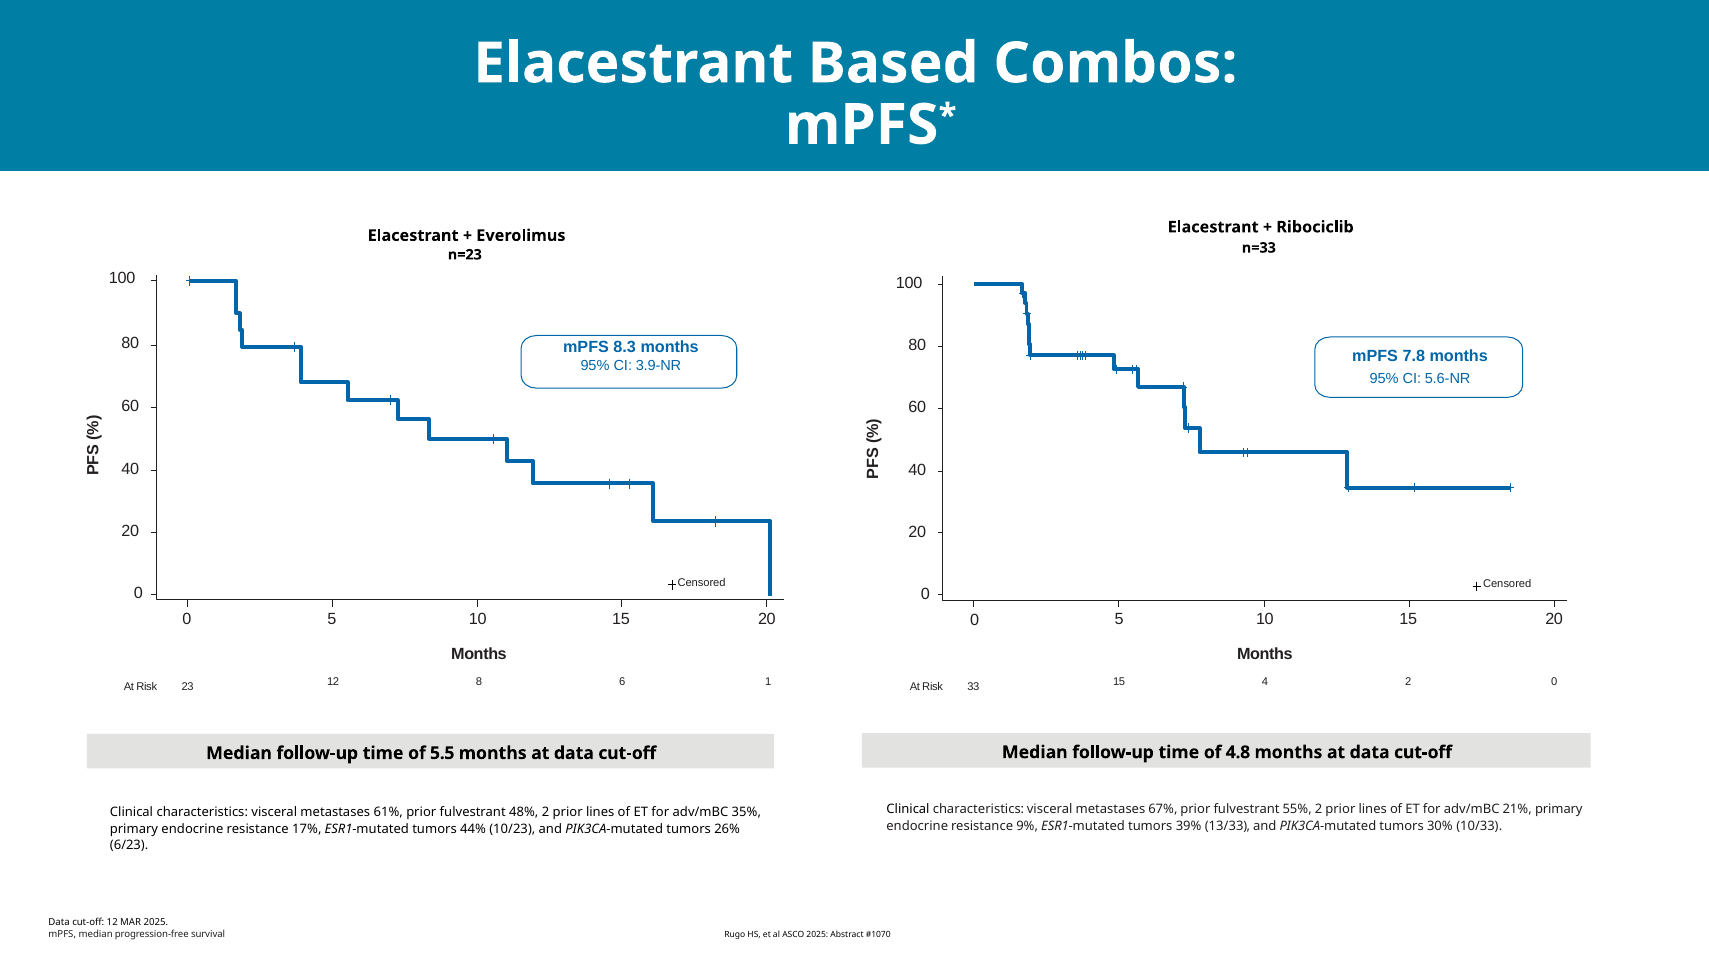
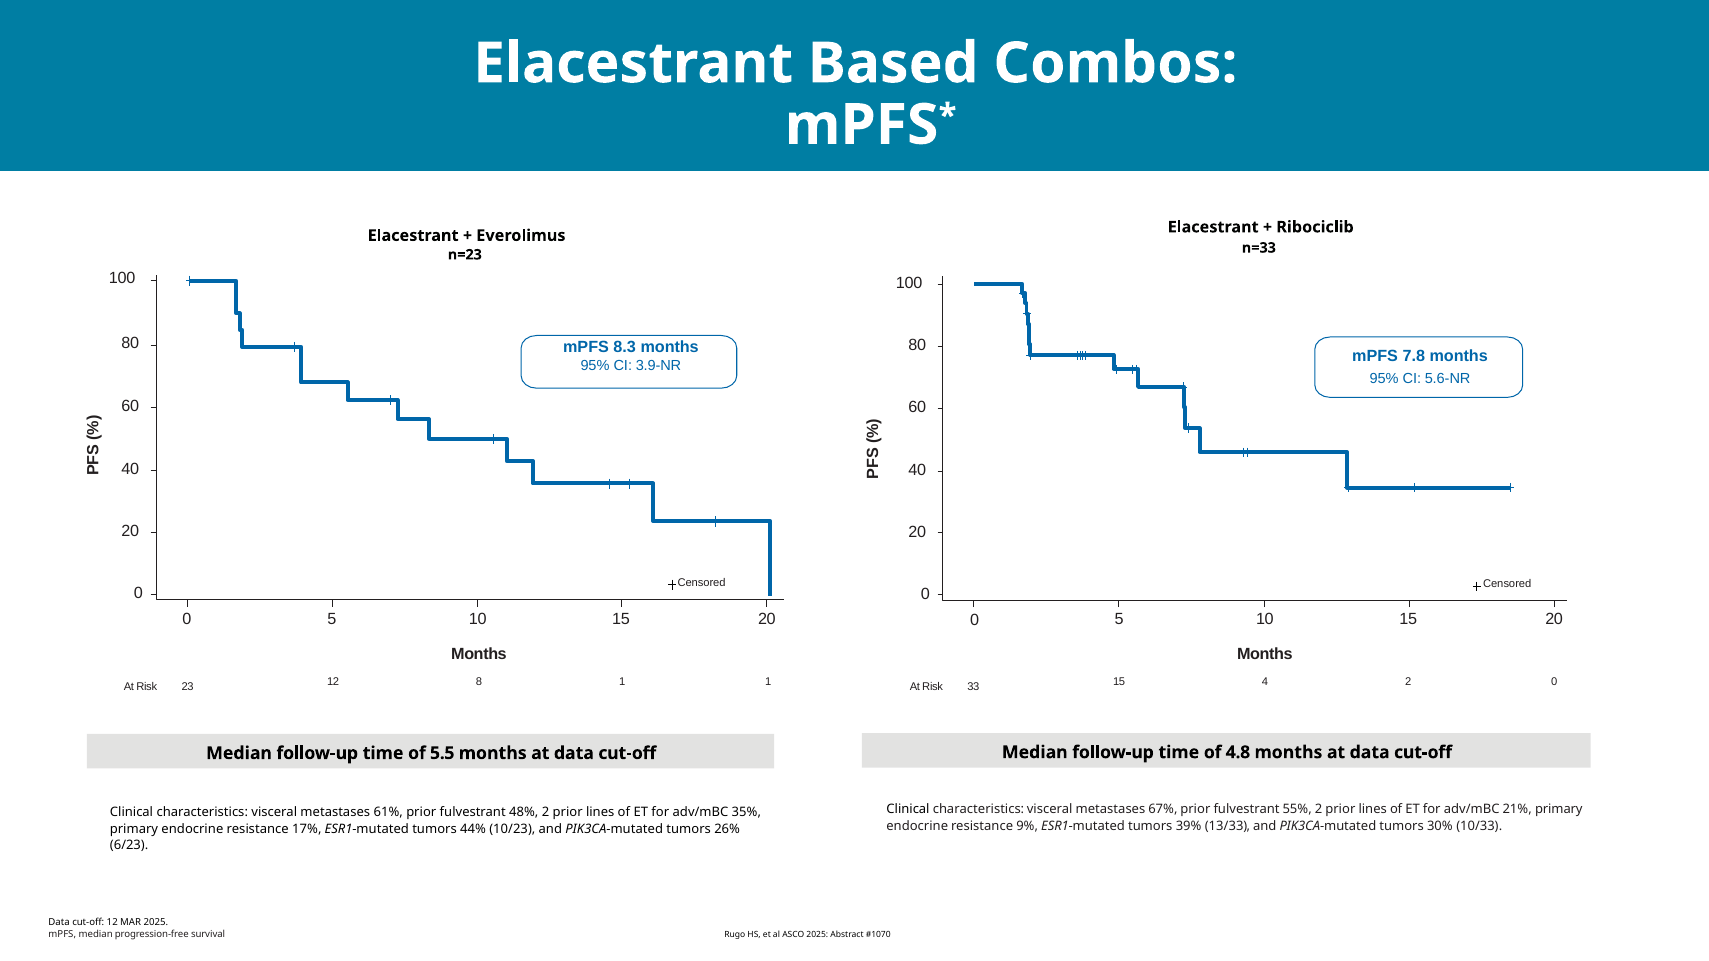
8 6: 6 -> 1 (622, 682)
